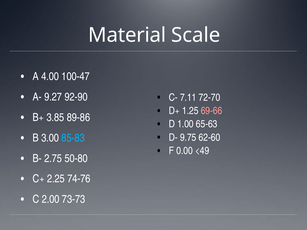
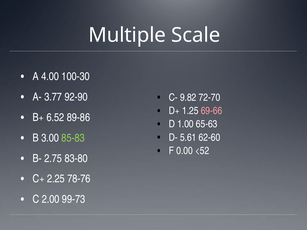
Material: Material -> Multiple (127, 35)
100-47: 100-47 -> 100-30 (76, 77)
9.27: 9.27 -> 3.77 (53, 97)
7.11: 7.11 -> 9.82 (188, 98)
3.85: 3.85 -> 6.52 (55, 118)
9.75: 9.75 -> 5.61 (188, 138)
85-83 colour: light blue -> light green (73, 138)
<49: <49 -> <52 (202, 151)
50-80: 50-80 -> 83-80 (76, 159)
74-76: 74-76 -> 78-76 (79, 179)
73-73: 73-73 -> 99-73 (74, 200)
